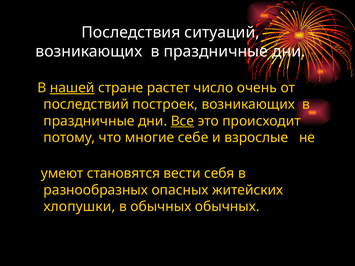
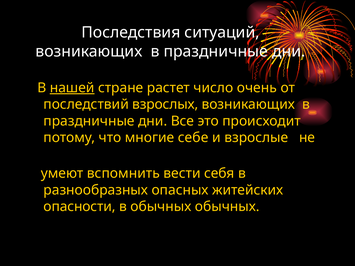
построек: построек -> взрослых (165, 105)
Все underline: present -> none (182, 121)
становятся: становятся -> вспомнить (123, 174)
хлопушки: хлопушки -> опасности (80, 207)
